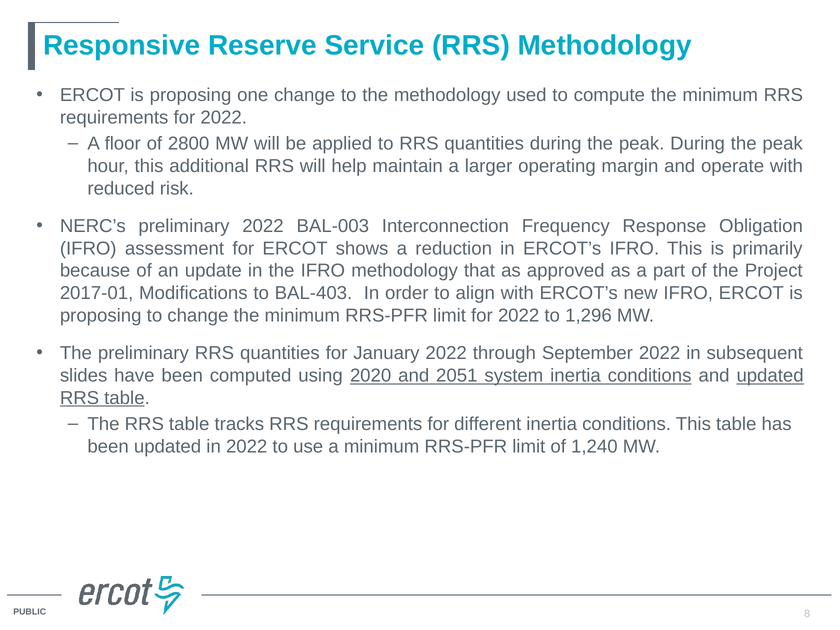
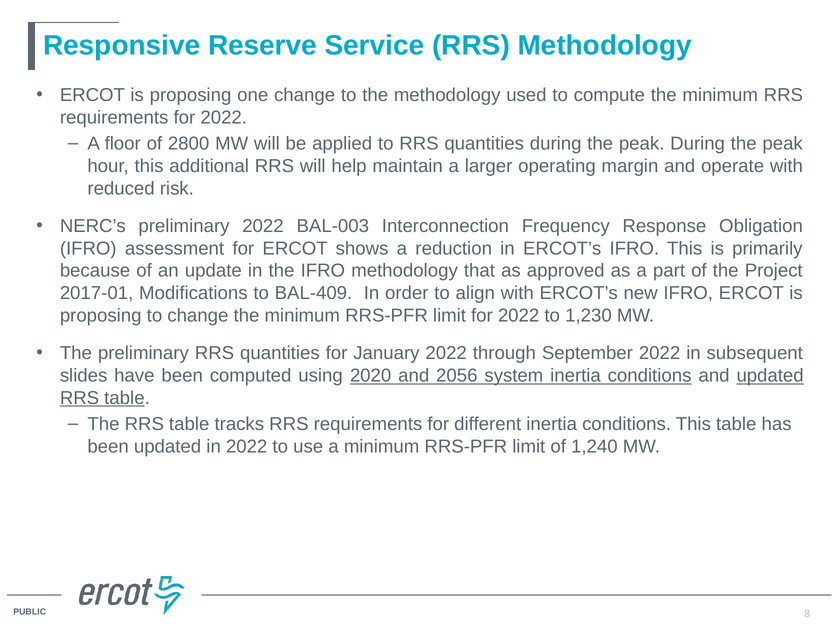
BAL-403: BAL-403 -> BAL-409 (313, 293)
1,296: 1,296 -> 1,230 (588, 316)
2051: 2051 -> 2056 (457, 376)
